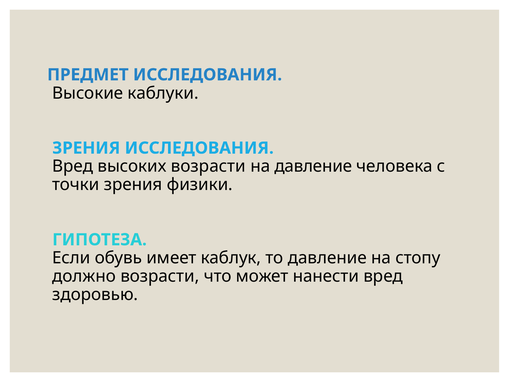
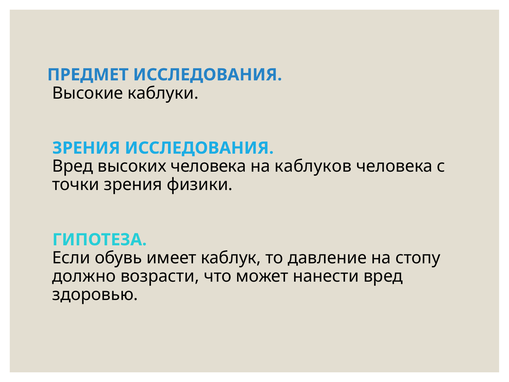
высоких возрасти: возрасти -> человека (208, 166)
на давление: давление -> каблуков (313, 166)
